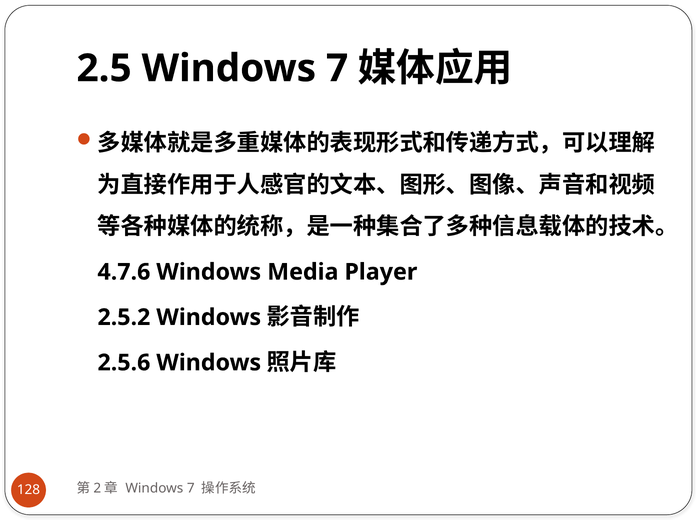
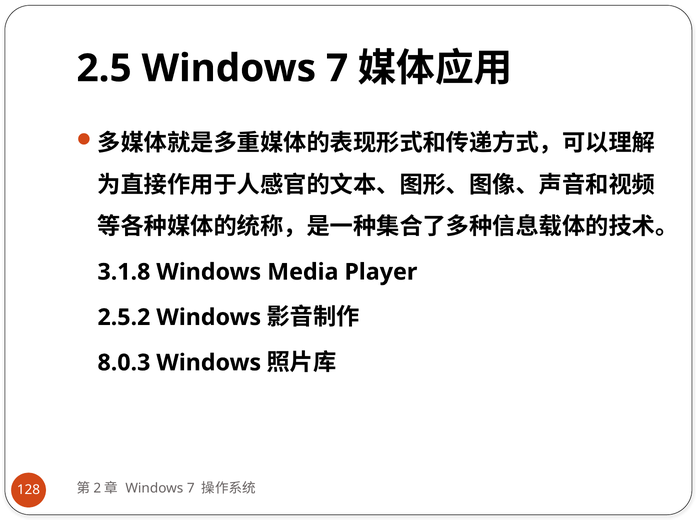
4.7.6: 4.7.6 -> 3.1.8 (124, 272)
2.5.6: 2.5.6 -> 8.0.3 (124, 363)
